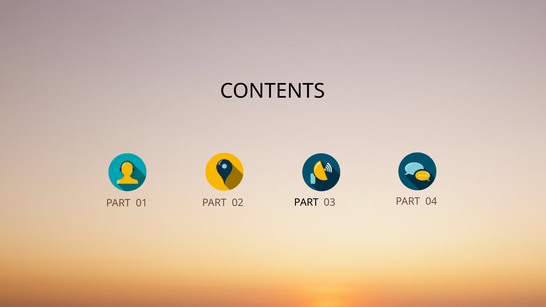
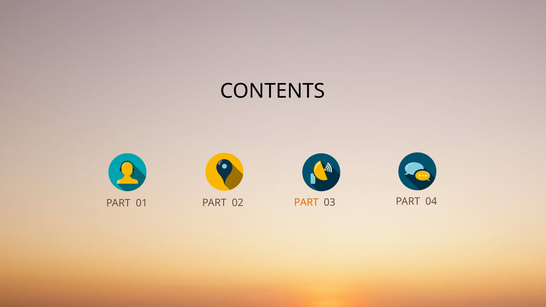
PART colour: black -> orange (306, 202)
